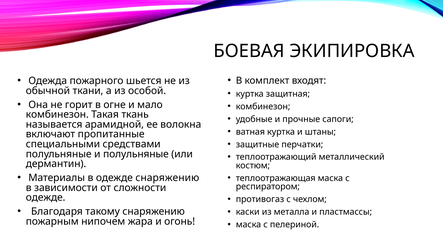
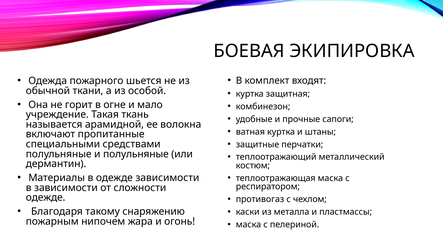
комбинезон: комбинезон -> учреждение (57, 115)
одежде снаряжению: снаряжению -> зависимости (167, 178)
